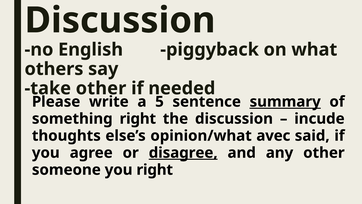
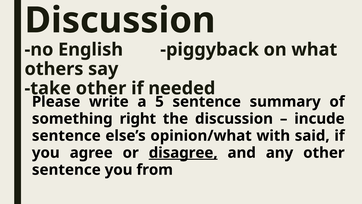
summary underline: present -> none (285, 102)
thoughts: thoughts -> sentence (66, 135)
avec: avec -> with (273, 135)
someone: someone -> sentence (66, 169)
you right: right -> from (155, 169)
